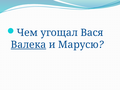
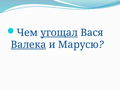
угощал underline: none -> present (59, 33)
